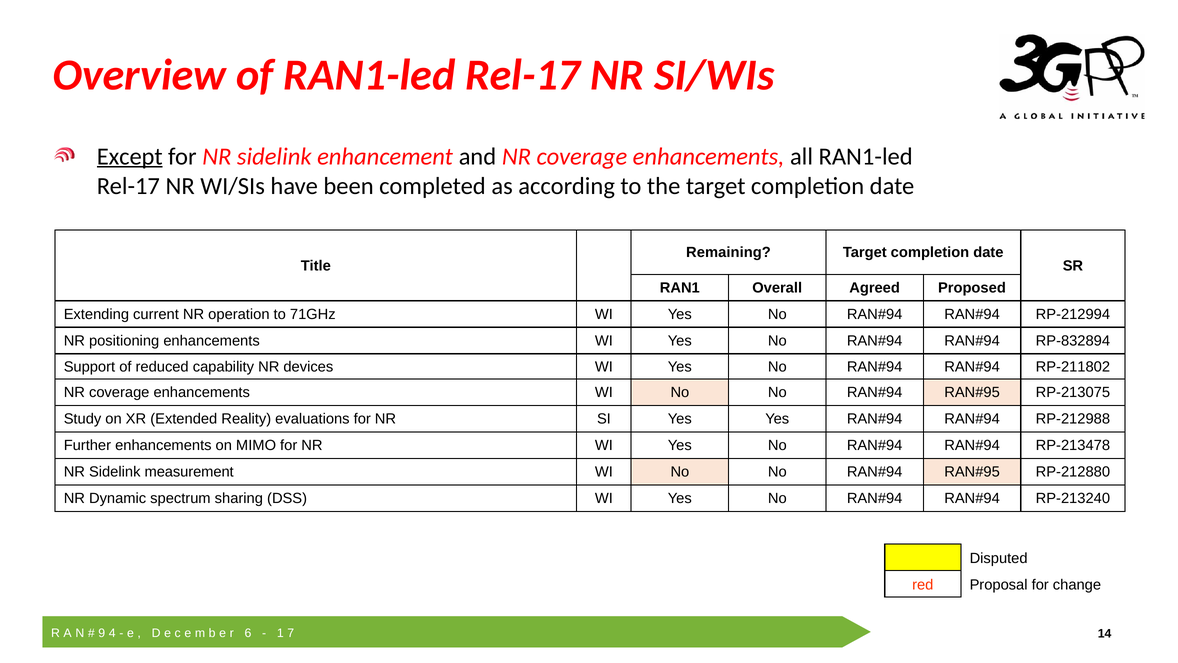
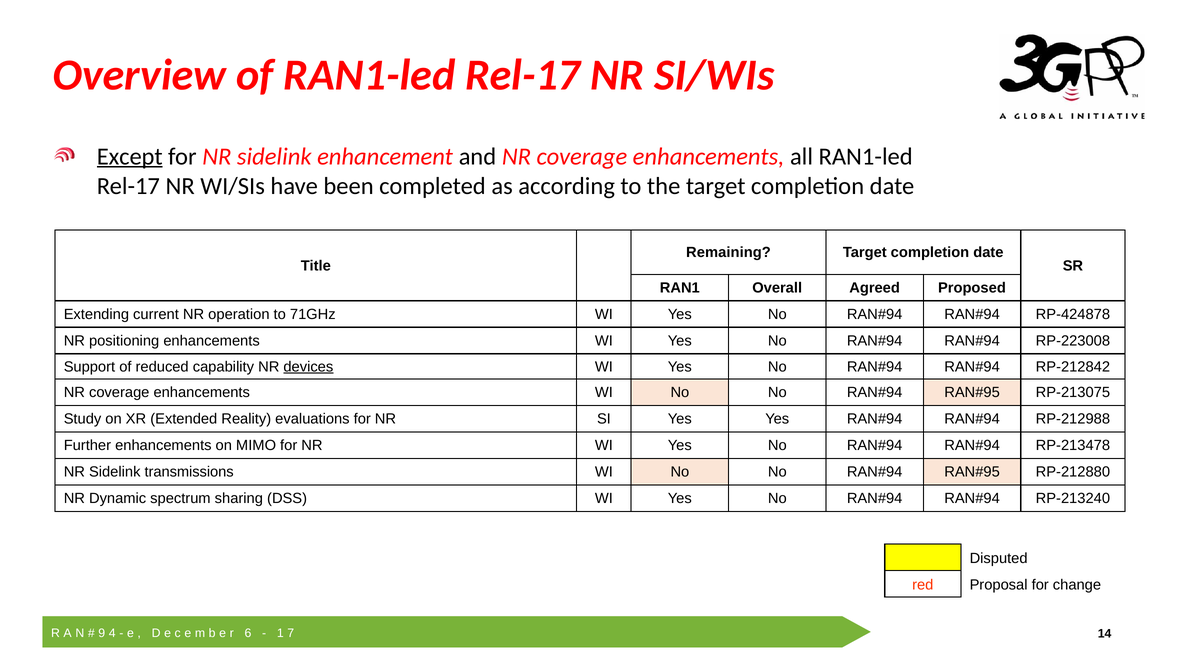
RP-212994: RP-212994 -> RP-424878 (1073, 314)
RP-832894: RP-832894 -> RP-223008 (1073, 341)
devices underline: none -> present (308, 366)
RP-211802: RP-211802 -> RP-212842 (1073, 366)
measurement: measurement -> transmissions (189, 472)
